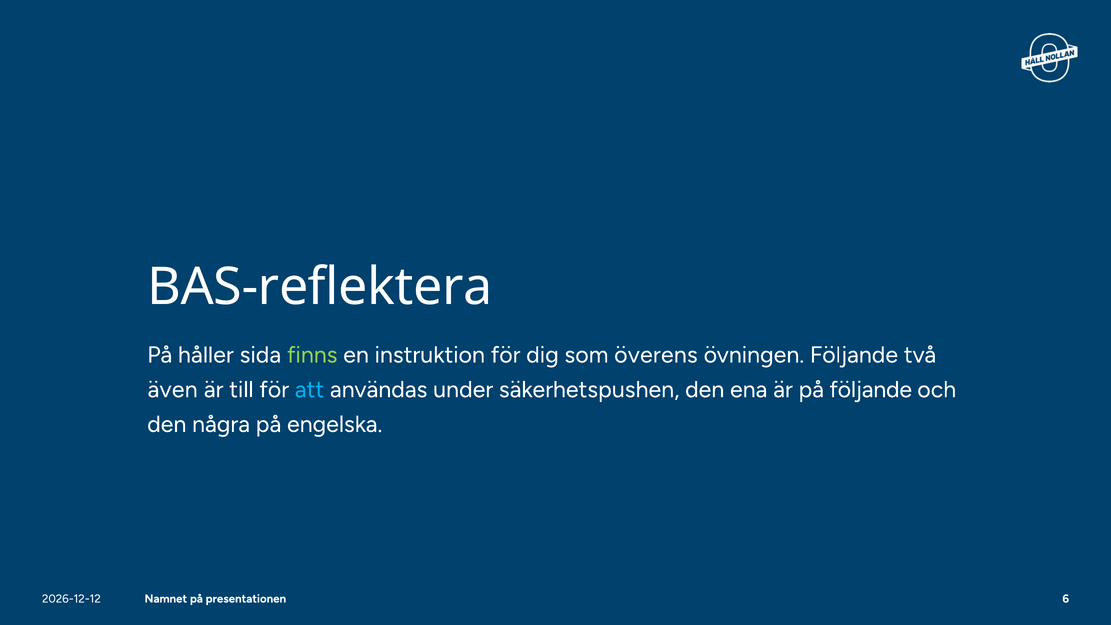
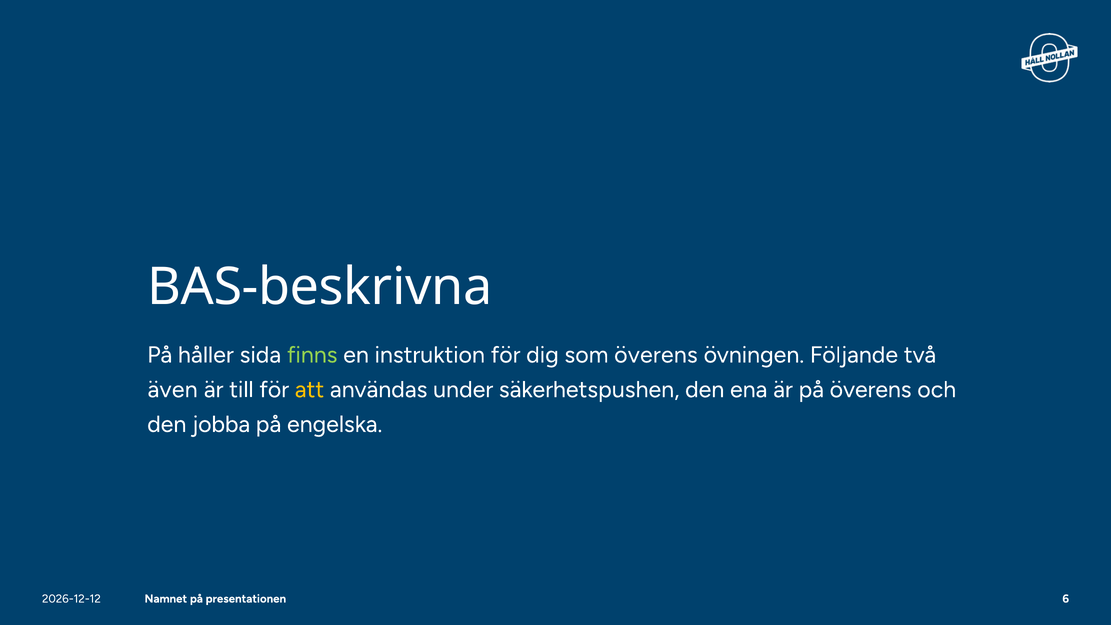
BAS-reflektera: BAS-reflektera -> BAS-beskrivna (320, 287)
att colour: light blue -> yellow (309, 390)
på följande: följande -> överens (871, 390)
några: några -> jobba (221, 424)
